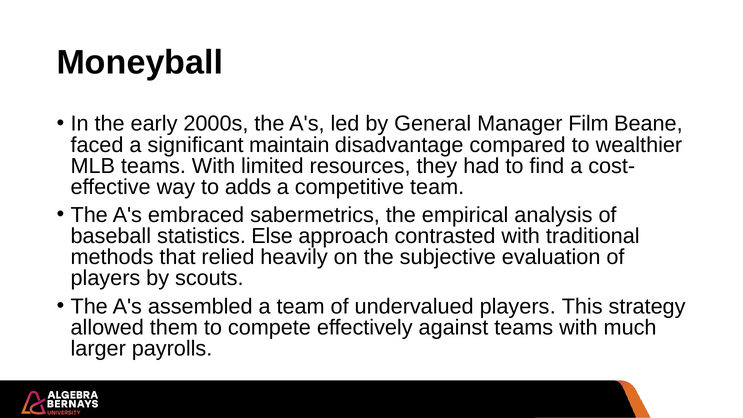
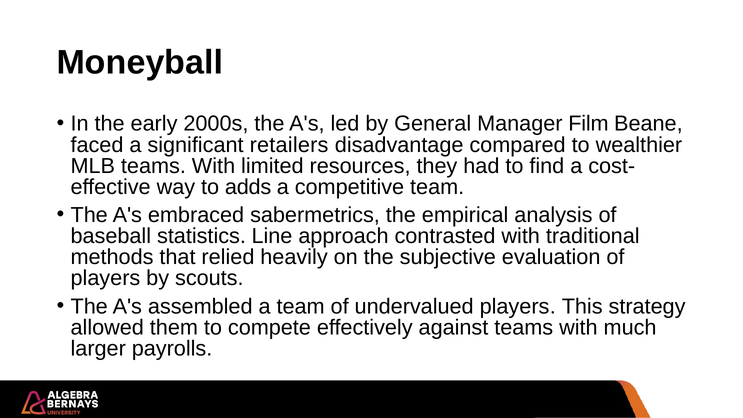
maintain: maintain -> retailers (289, 145)
Else: Else -> Line (272, 236)
